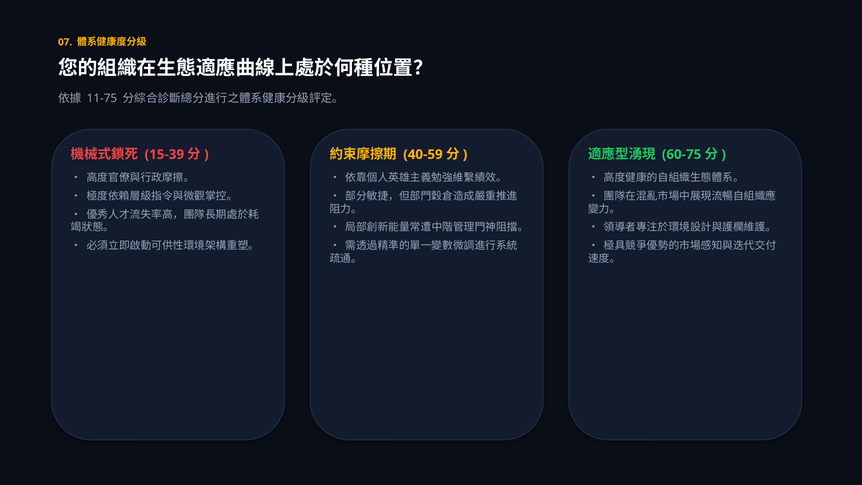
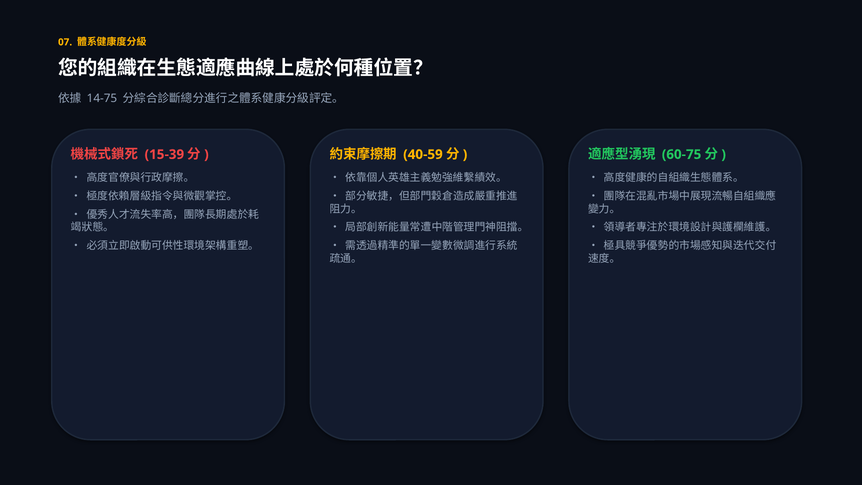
11-75: 11-75 -> 14-75 (102, 98)
